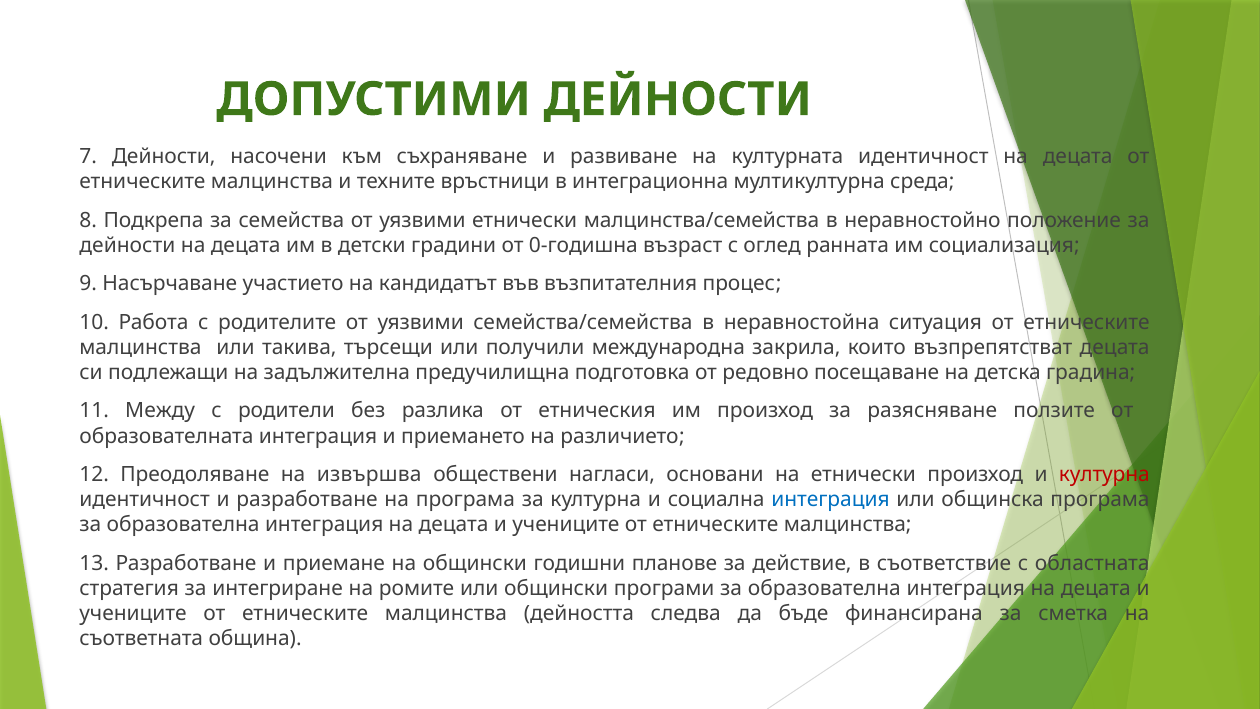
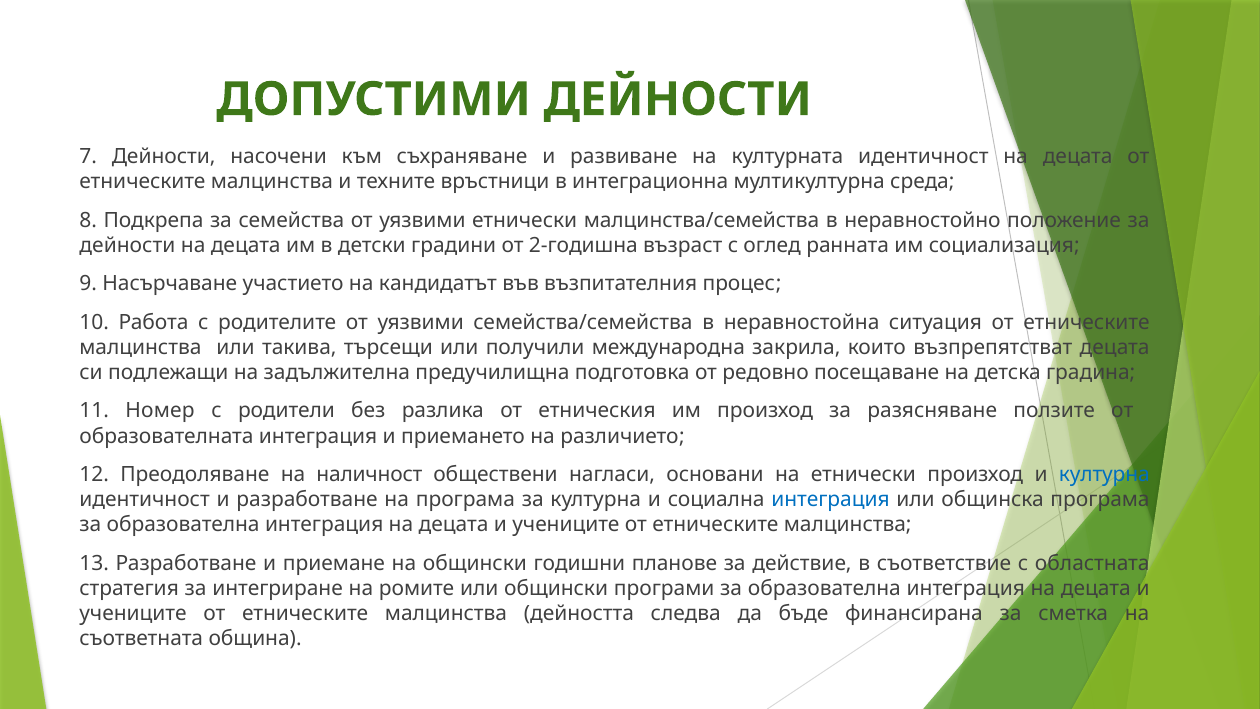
0-годишна: 0-годишна -> 2-годишна (583, 245)
Между: Между -> Номер (160, 411)
извършва: извършва -> наличност (369, 474)
културна colour: red -> blue (1104, 474)
